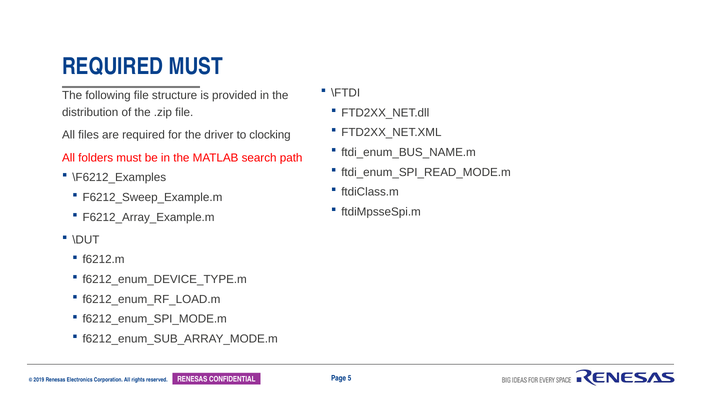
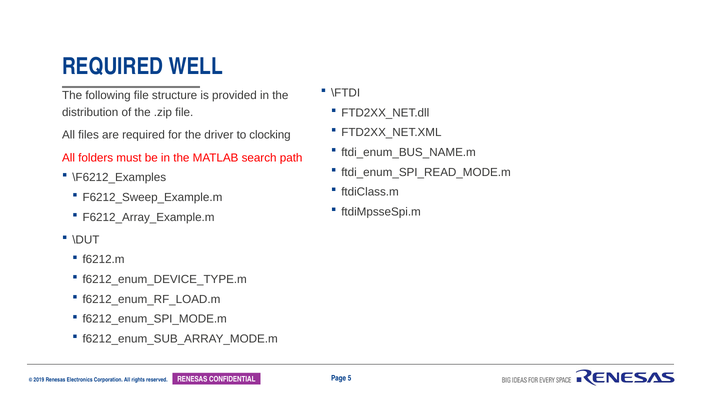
REQUIRED MUST: MUST -> WELL (196, 67)
